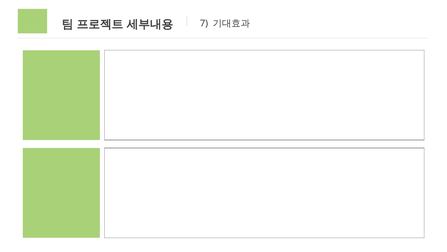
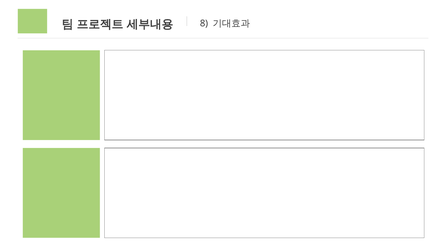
7: 7 -> 8 (204, 23)
